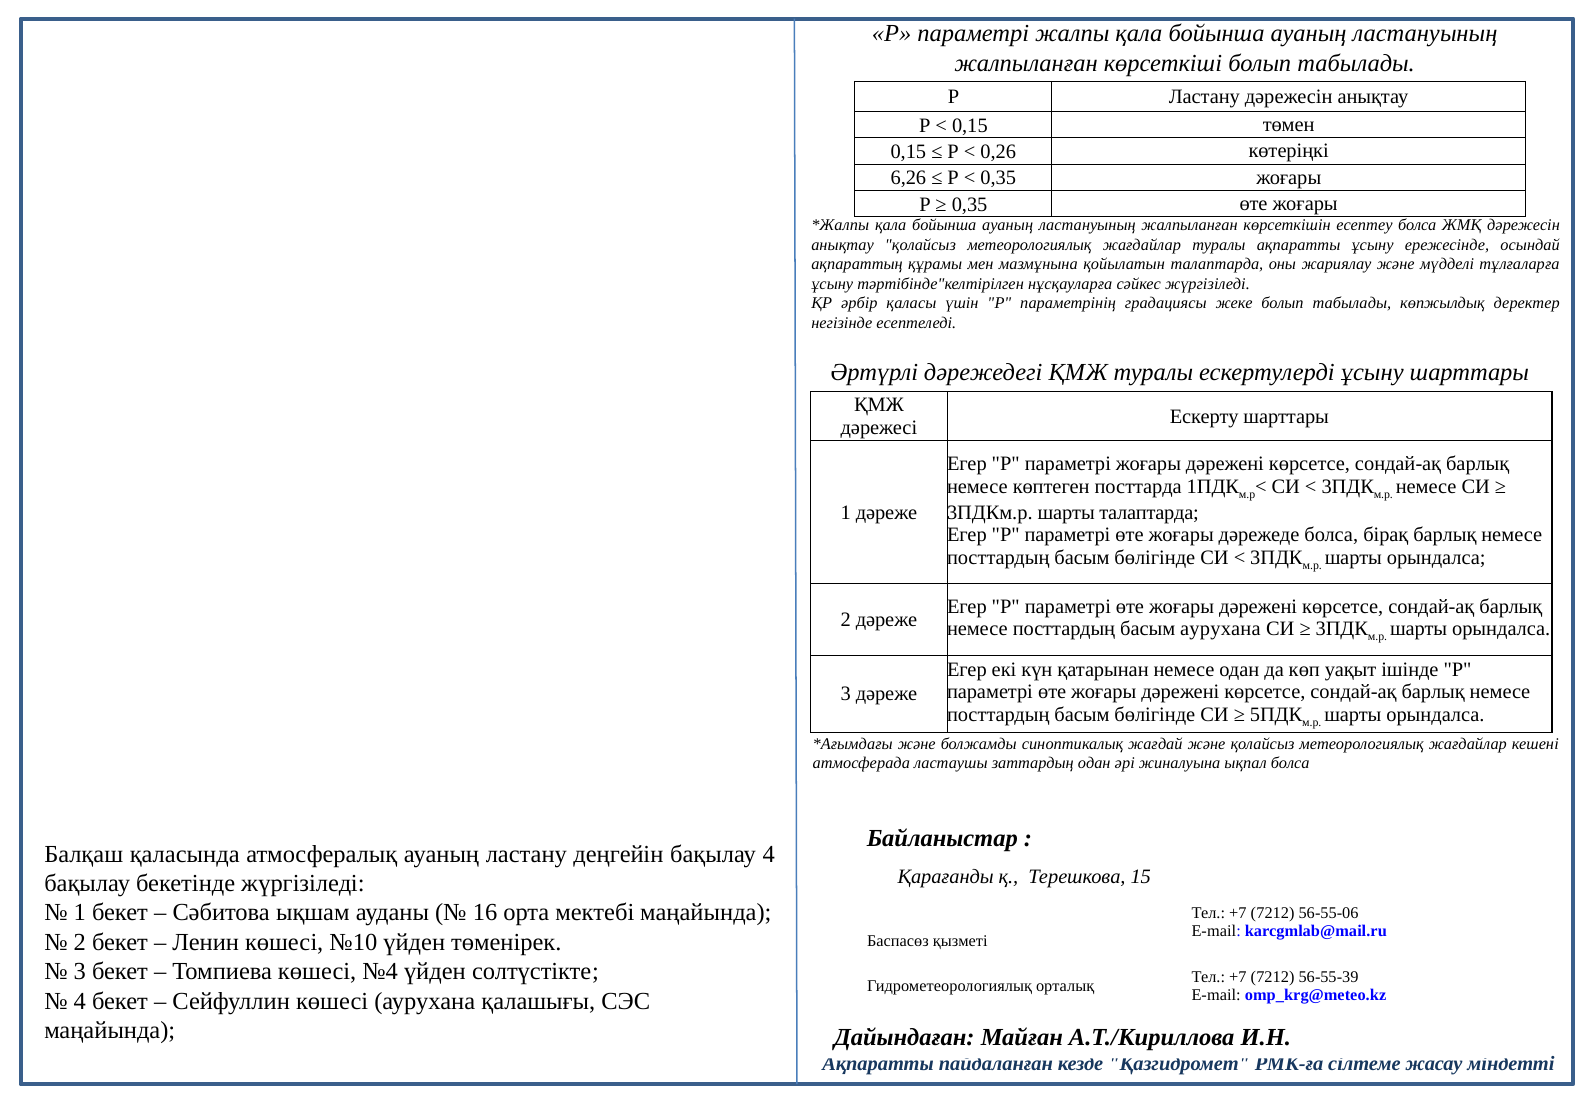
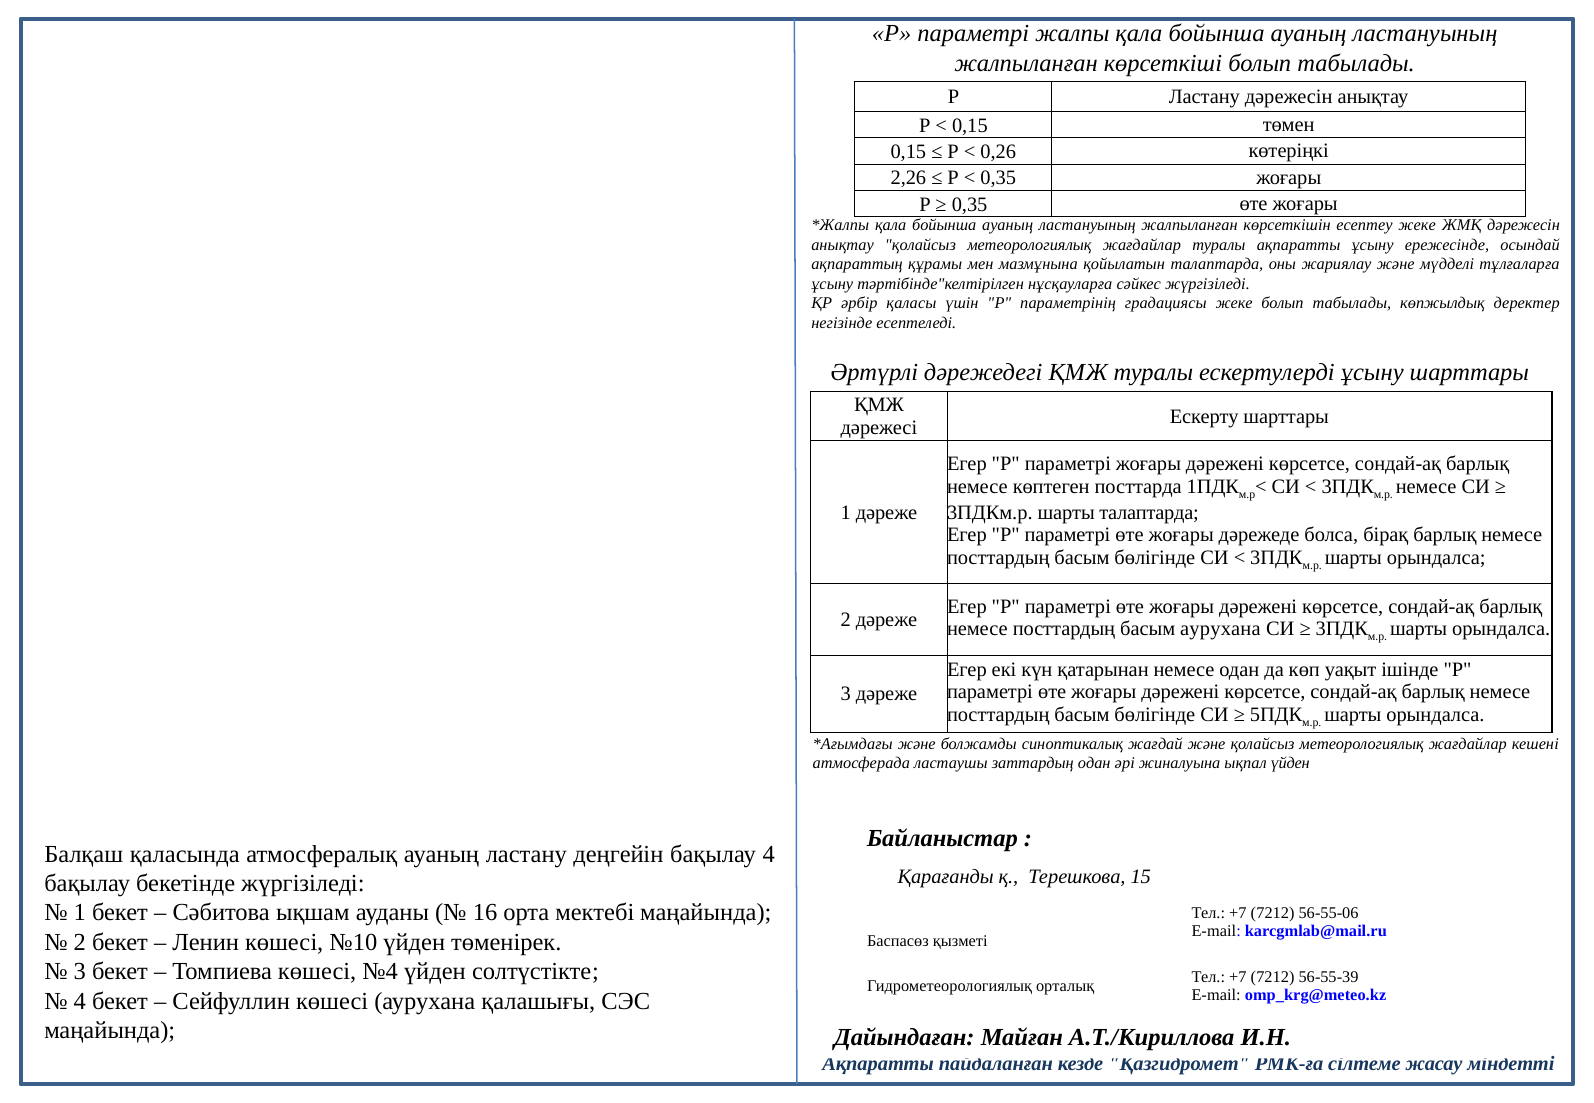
6,26: 6,26 -> 2,26 (908, 178)
есептеу болса: болса -> жеке (1417, 225)
ықпал болса: болса -> үйден (1290, 764)
